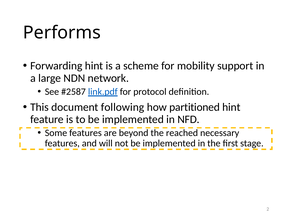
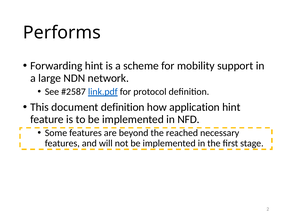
document following: following -> definition (123, 107)
partitioned: partitioned -> application (195, 107)
